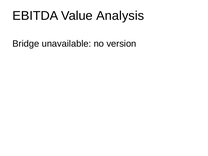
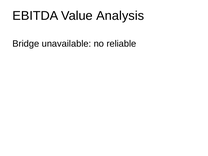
version: version -> reliable (121, 44)
